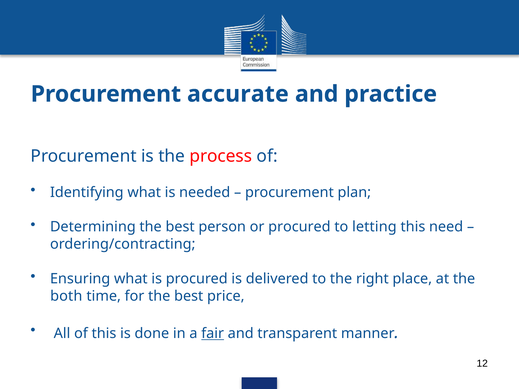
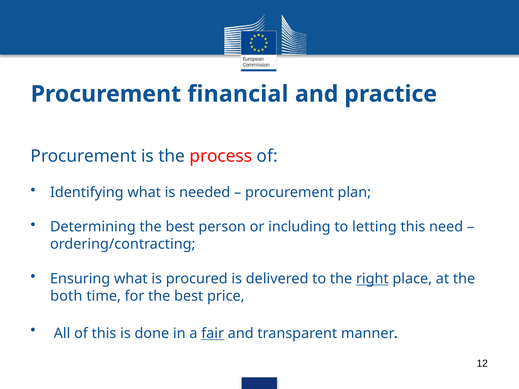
accurate: accurate -> financial (238, 94)
or procured: procured -> including (299, 227)
right underline: none -> present (372, 279)
